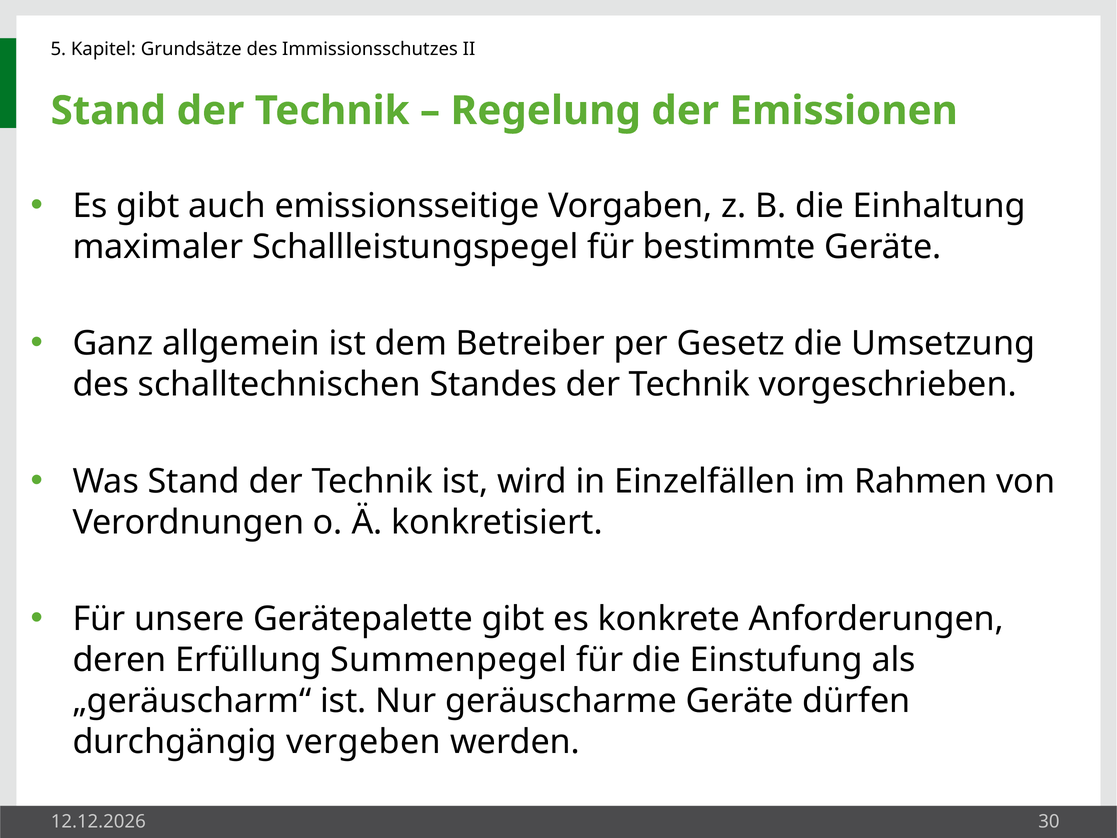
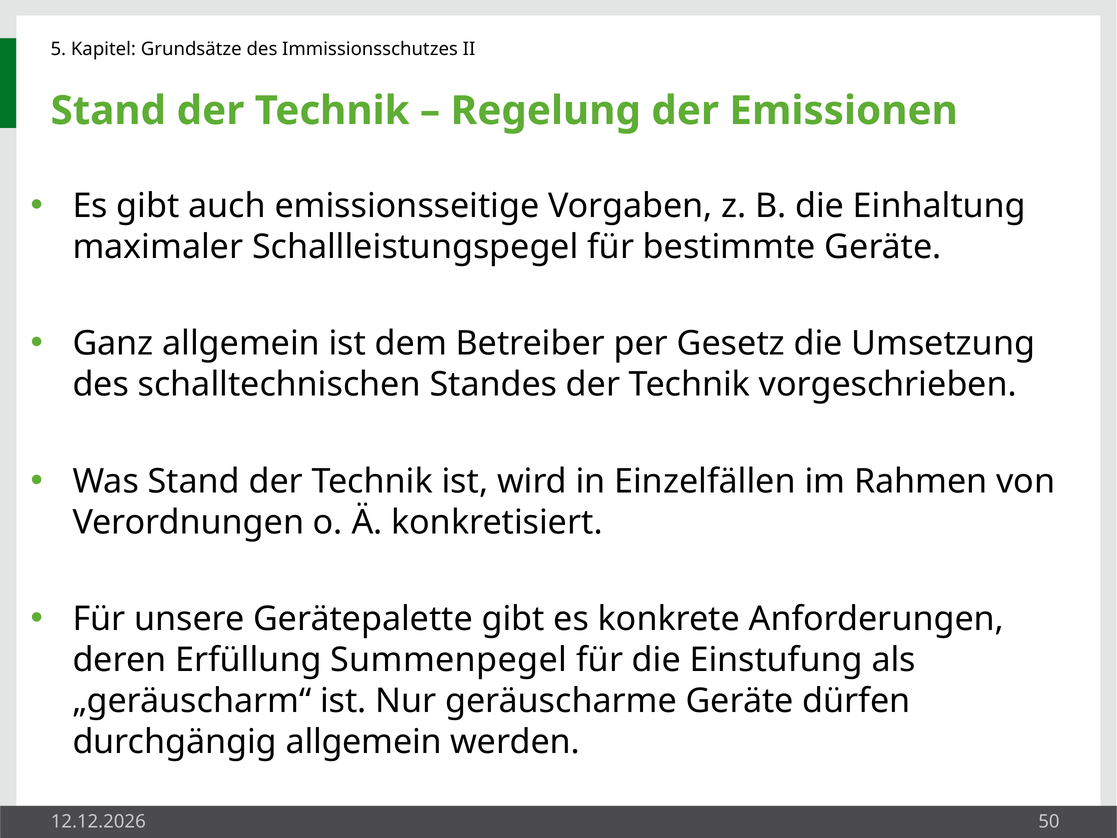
durchgängig vergeben: vergeben -> allgemein (364, 742)
30: 30 -> 50 (1049, 822)
